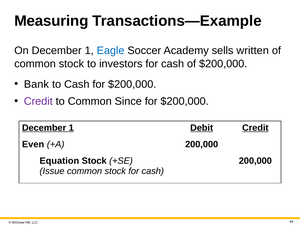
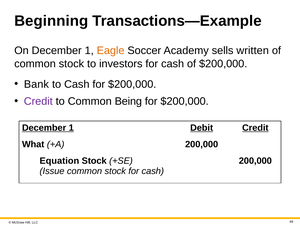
Measuring: Measuring -> Beginning (51, 21)
Eagle colour: blue -> orange (111, 51)
Since: Since -> Being (128, 101)
Even: Even -> What (33, 144)
